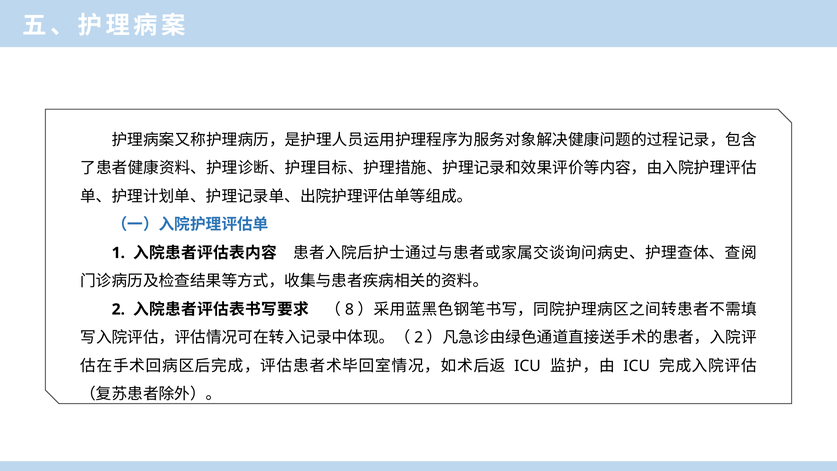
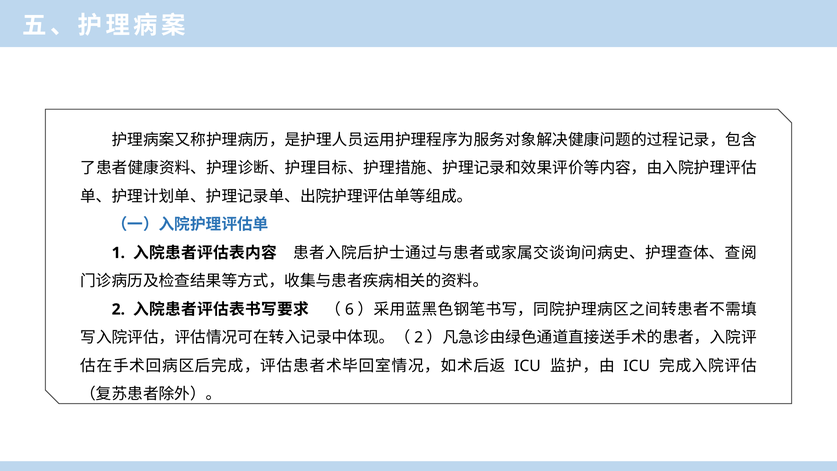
8: 8 -> 6 (349, 309)
